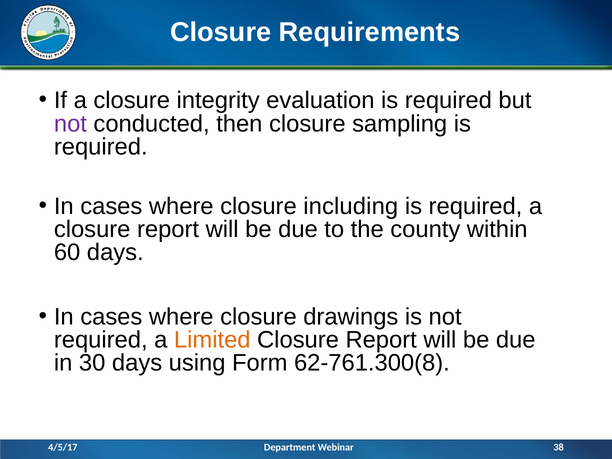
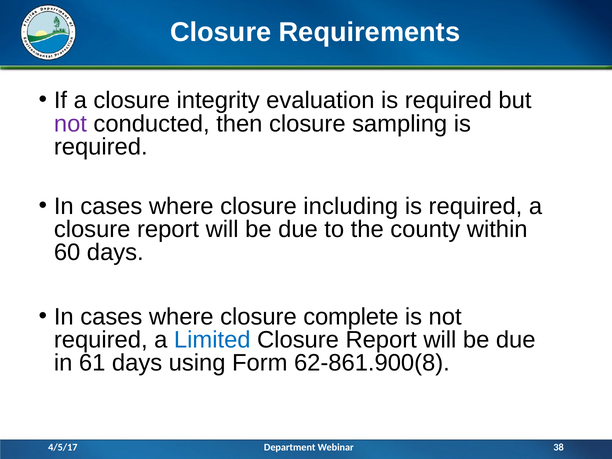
drawings: drawings -> complete (351, 317)
Limited colour: orange -> blue (212, 340)
30: 30 -> 61 (92, 363)
62-761.300(8: 62-761.300(8 -> 62-861.900(8 (372, 363)
